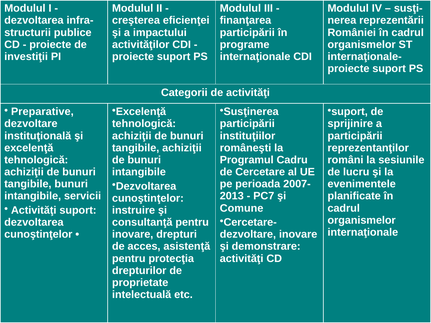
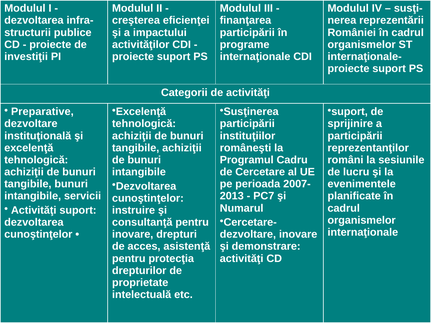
Comune: Comune -> Numarul (242, 208)
